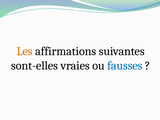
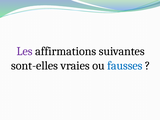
Les colour: orange -> purple (25, 51)
